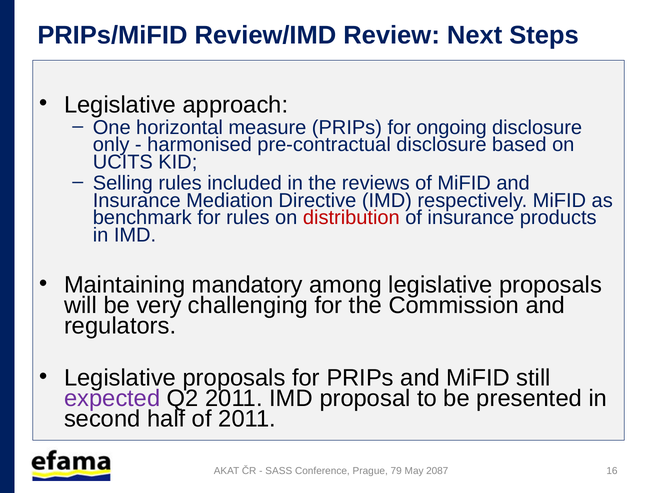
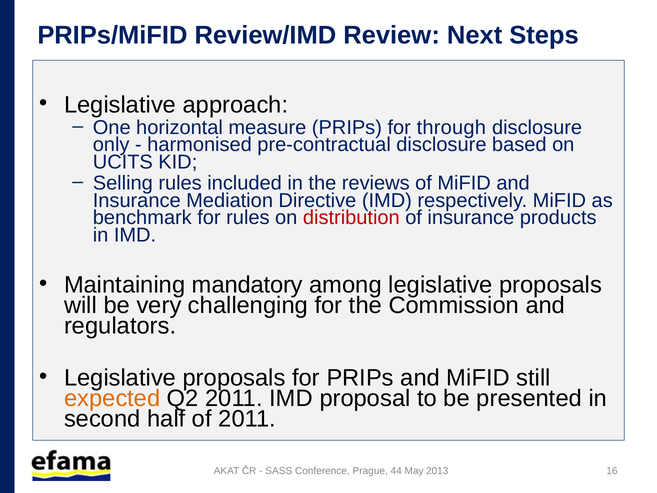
ongoing: ongoing -> through (451, 127)
expected colour: purple -> orange (112, 398)
79: 79 -> 44 (396, 471)
2087: 2087 -> 2013 (437, 471)
